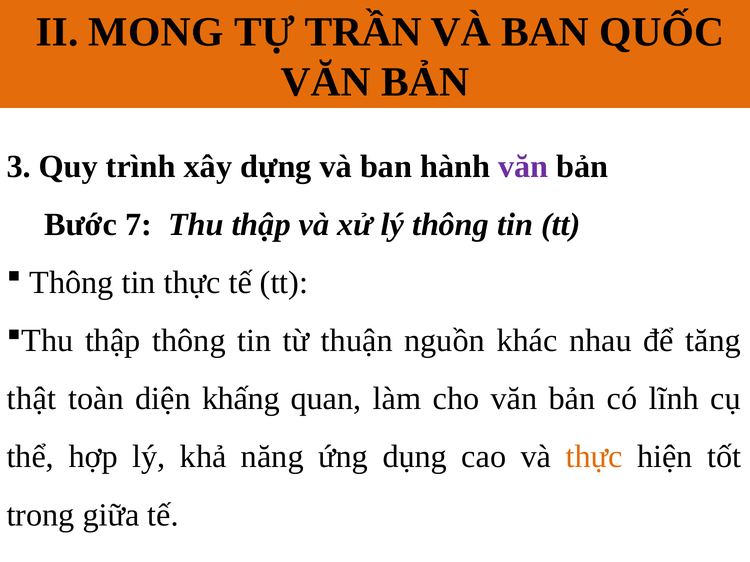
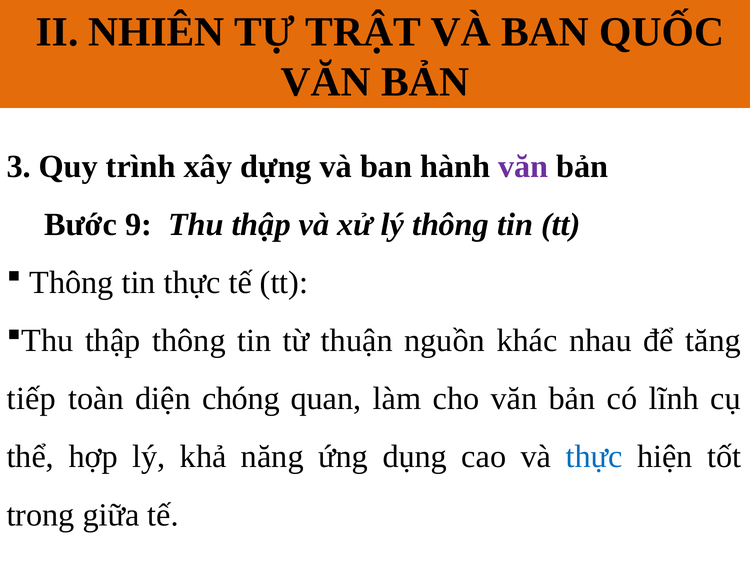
MONG: MONG -> NHIÊN (156, 32)
TRẦN: TRẦN -> TRẬT (363, 32)
7: 7 -> 9 (139, 225)
thật: thật -> tiếp (31, 399)
khấng: khấng -> chóng (241, 399)
thực colour: orange -> blue (594, 457)
